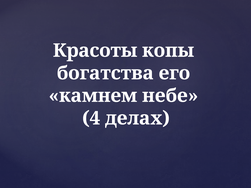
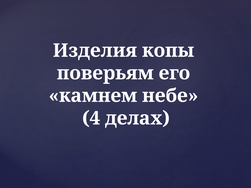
Красоты: Красоты -> Изделия (95, 51)
богатства: богатства -> поверьям (105, 73)
